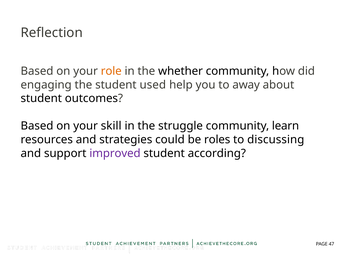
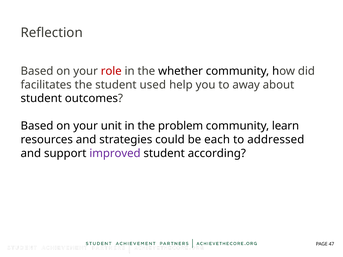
role colour: orange -> red (111, 71)
engaging: engaging -> facilitates (46, 85)
skill: skill -> unit (111, 126)
struggle: struggle -> problem (181, 126)
roles: roles -> each (217, 140)
discussing: discussing -> addressed (276, 140)
